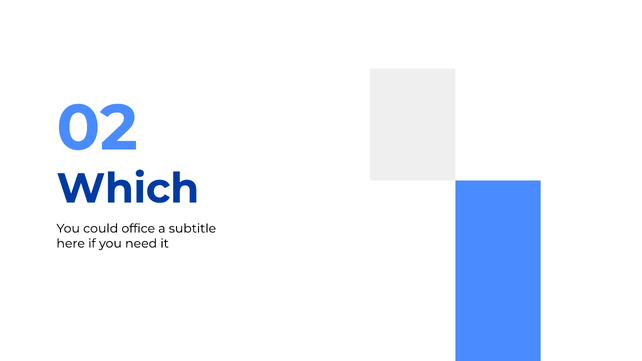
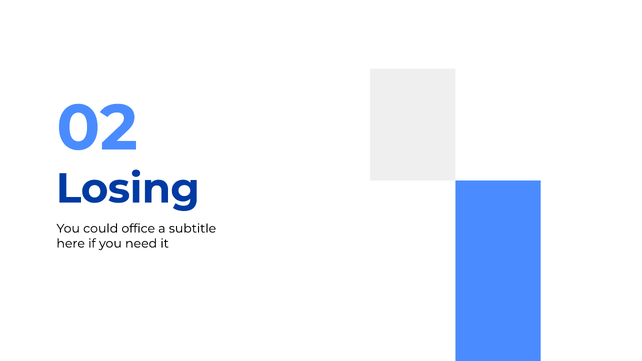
Which: Which -> Losing (128, 189)
